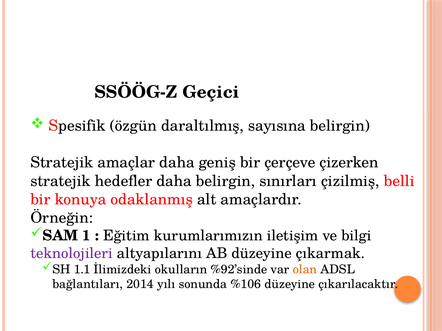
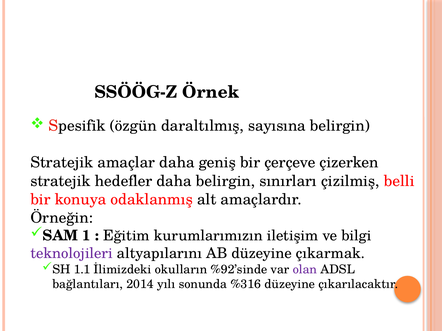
Geçici: Geçici -> Örnek (211, 92)
olan colour: orange -> purple (305, 270)
%106: %106 -> %316 (246, 284)
